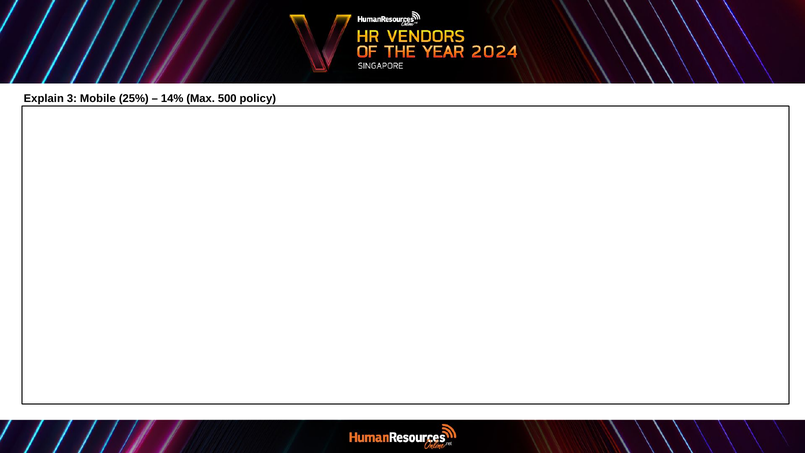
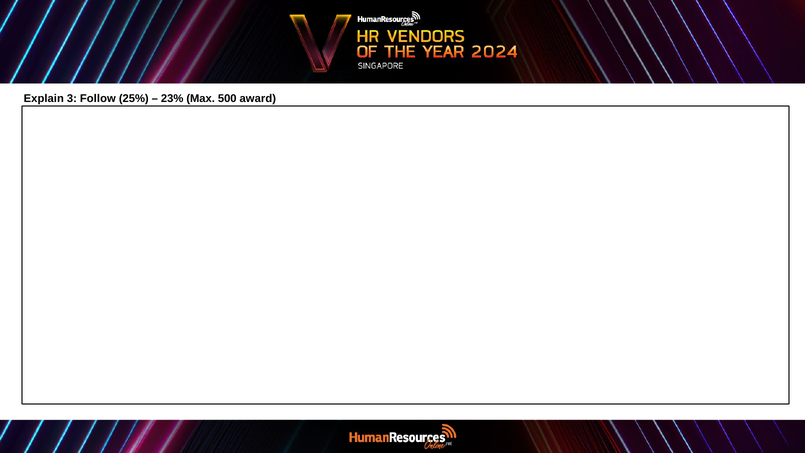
Mobile: Mobile -> Follow (98, 98)
14%: 14% -> 23% (172, 98)
policy: policy -> award (258, 98)
